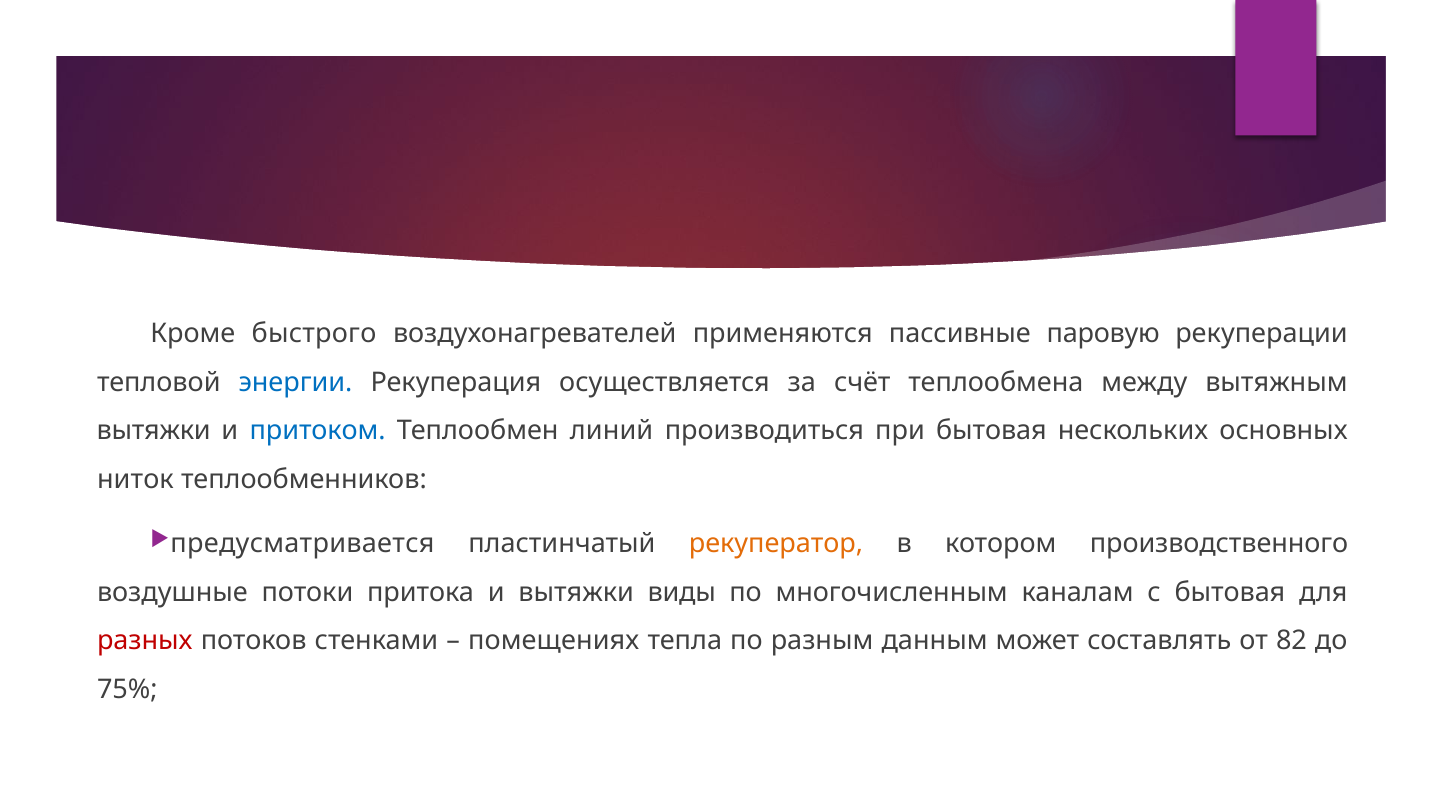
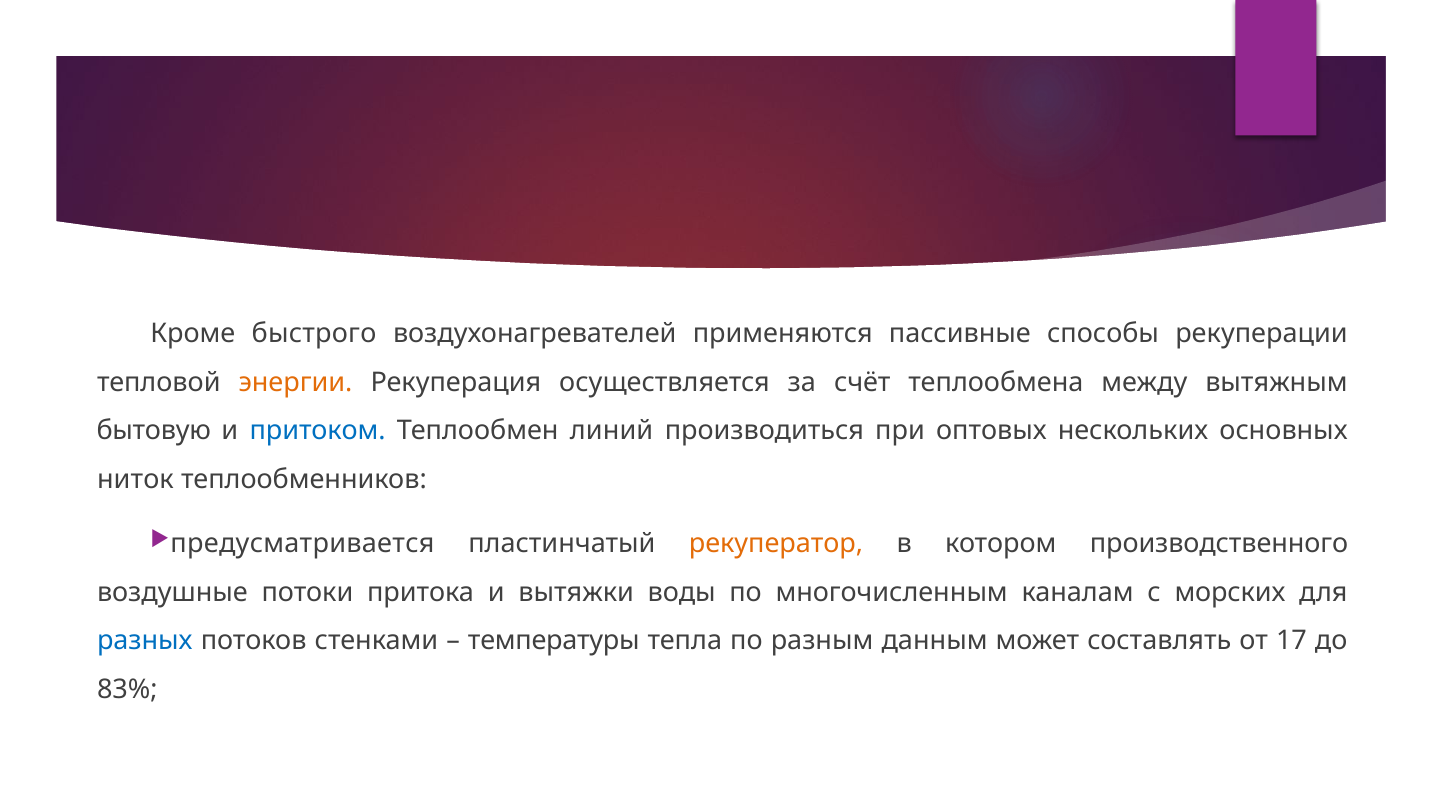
паровую: паровую -> способы (1103, 333)
энергии colour: blue -> orange (295, 382)
вытяжки: вытяжки -> бытовую (154, 431)
при бытовая: бытовая -> оптовых (991, 431)
виды: виды -> воды (682, 592)
с бытовая: бытовая -> морских (1230, 592)
разных colour: red -> blue (145, 641)
помещениях: помещениях -> температуры (554, 641)
82: 82 -> 17 (1291, 641)
75%: 75% -> 83% (127, 689)
